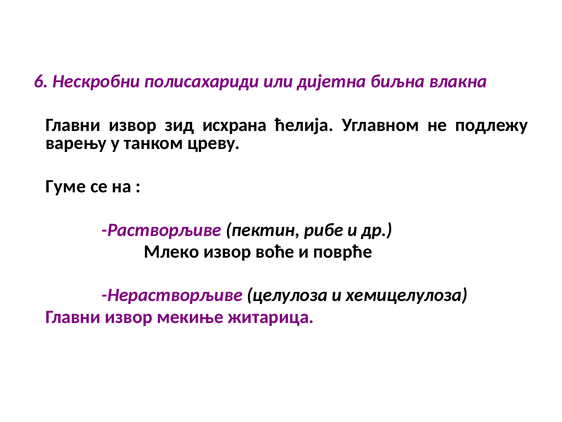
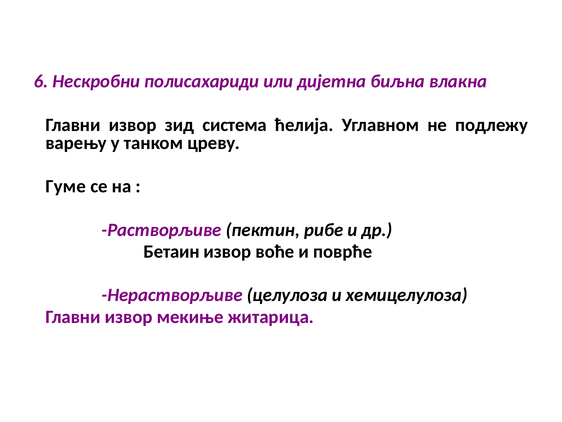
исхрана: исхрана -> система (235, 125)
Млеко: Млеко -> Бетаин (172, 251)
